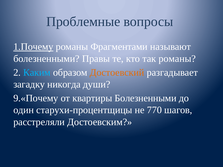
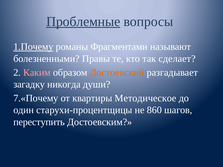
Проблемные underline: none -> present (83, 22)
так романы: романы -> сделает (177, 59)
Каким colour: light blue -> pink (37, 73)
9.«Почему: 9.«Почему -> 7.«Почему (36, 98)
квартиры Болезненными: Болезненными -> Методическое (146, 98)
770: 770 -> 860 (154, 110)
расстреляли: расстреляли -> переступить (39, 122)
